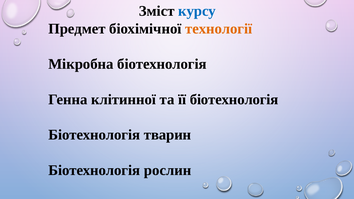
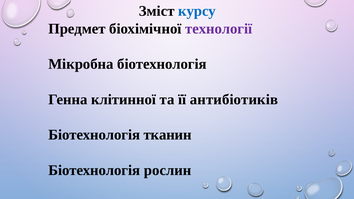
технології colour: orange -> purple (219, 29)
її біотехнологія: біотехнологія -> антибіотиків (234, 100)
тварин: тварин -> тканин (168, 135)
